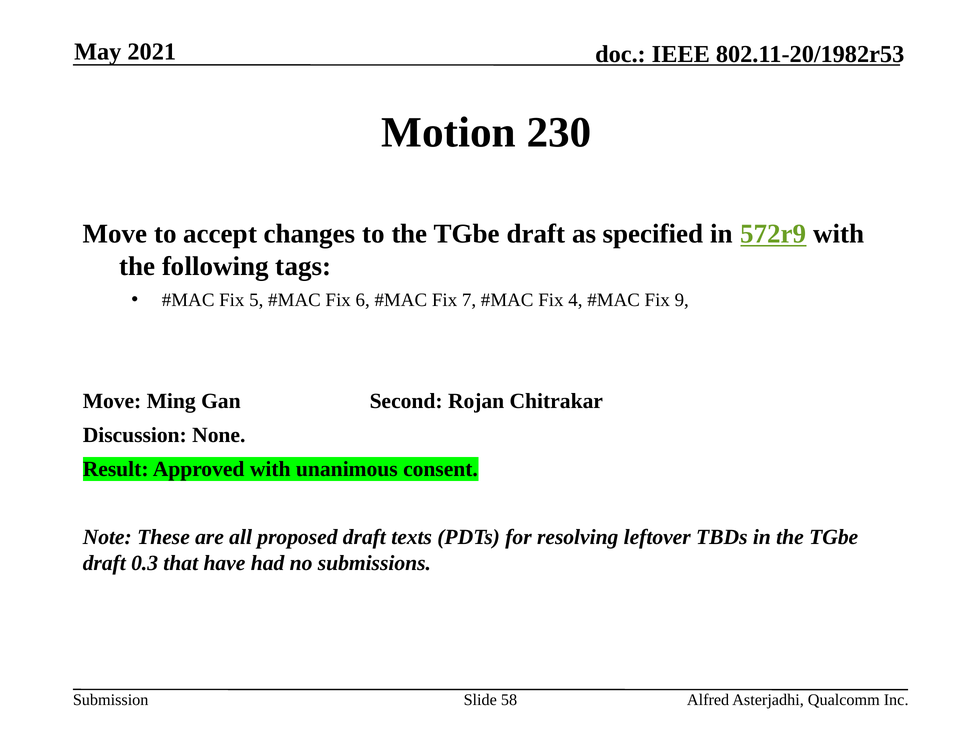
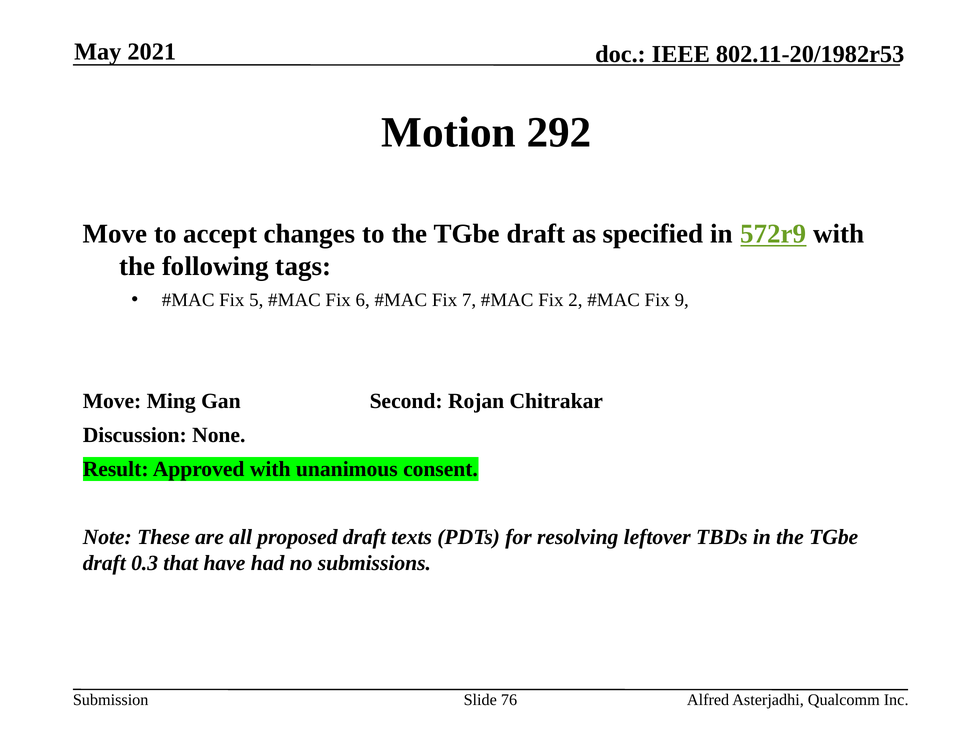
230: 230 -> 292 (559, 133)
4: 4 -> 2 (575, 300)
58: 58 -> 76 (509, 700)
